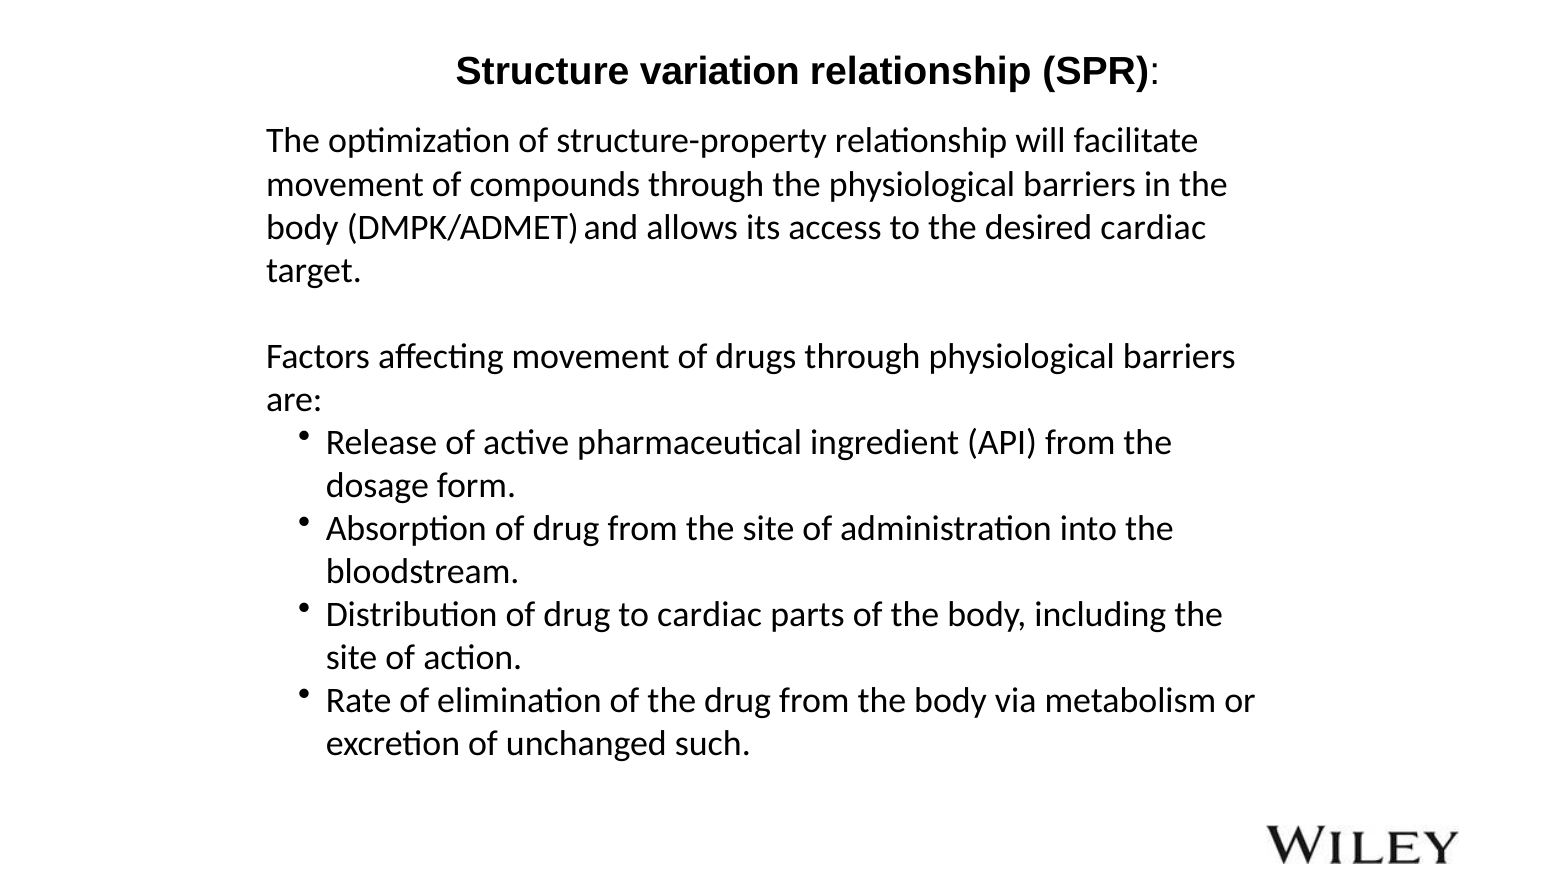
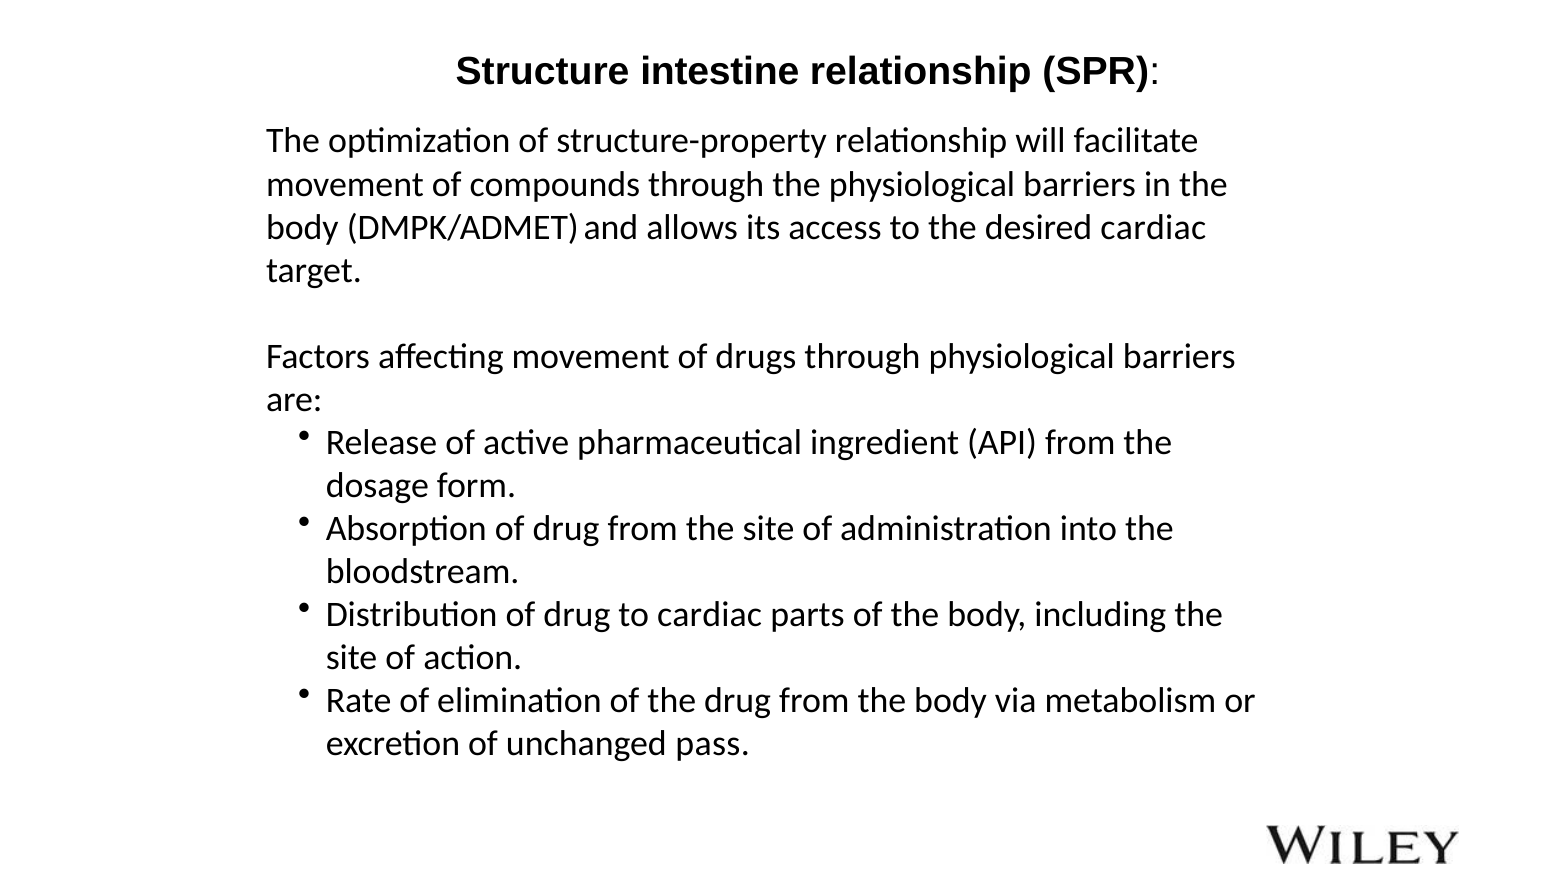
variation: variation -> intestine (720, 71)
such: such -> pass (713, 744)
